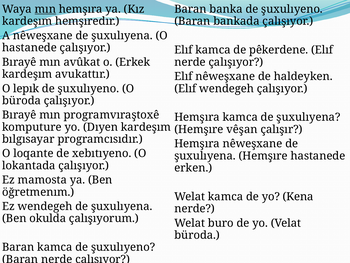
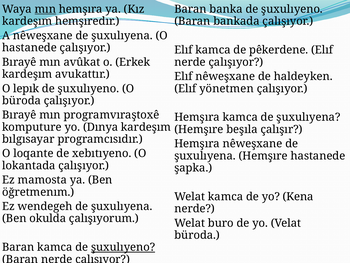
Elıf wendegeh: wendegeh -> yönetmen (227, 88)
Dıyen: Dıyen -> Dınya (101, 127)
vêşan: vêşan -> beşıla (242, 129)
erken: erken -> şapka (193, 168)
şuxulıyeno underline: none -> present (123, 247)
